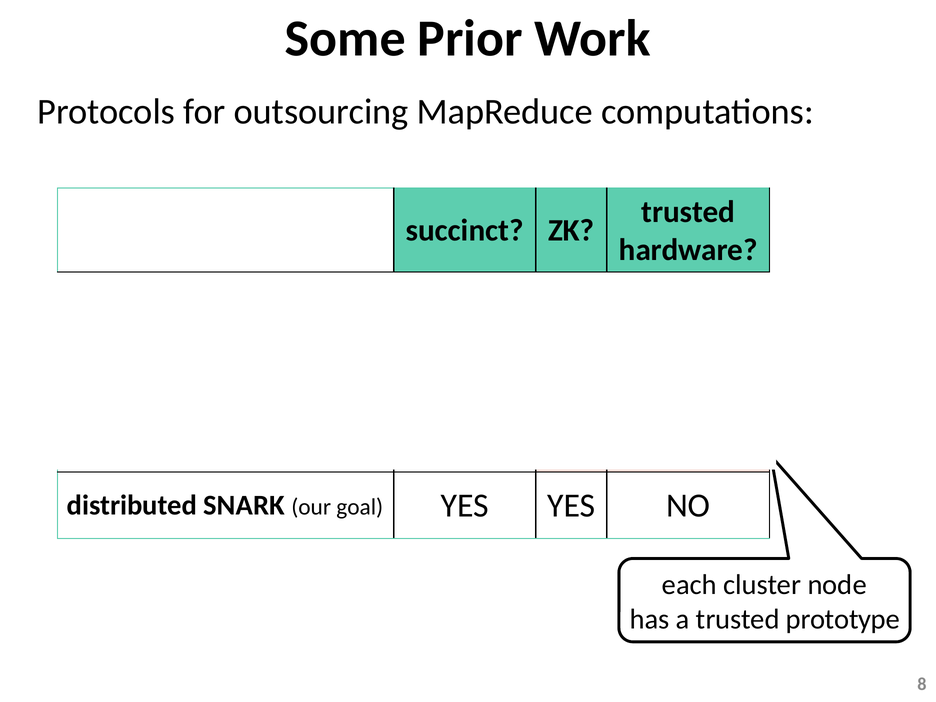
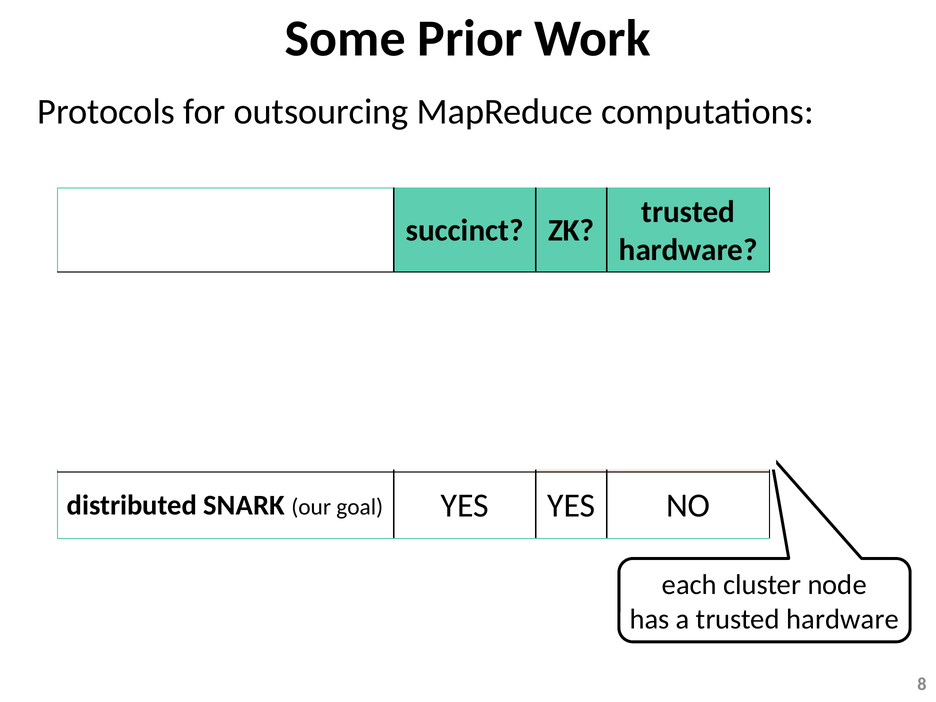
a trusted prototype: prototype -> hardware (843, 619)
